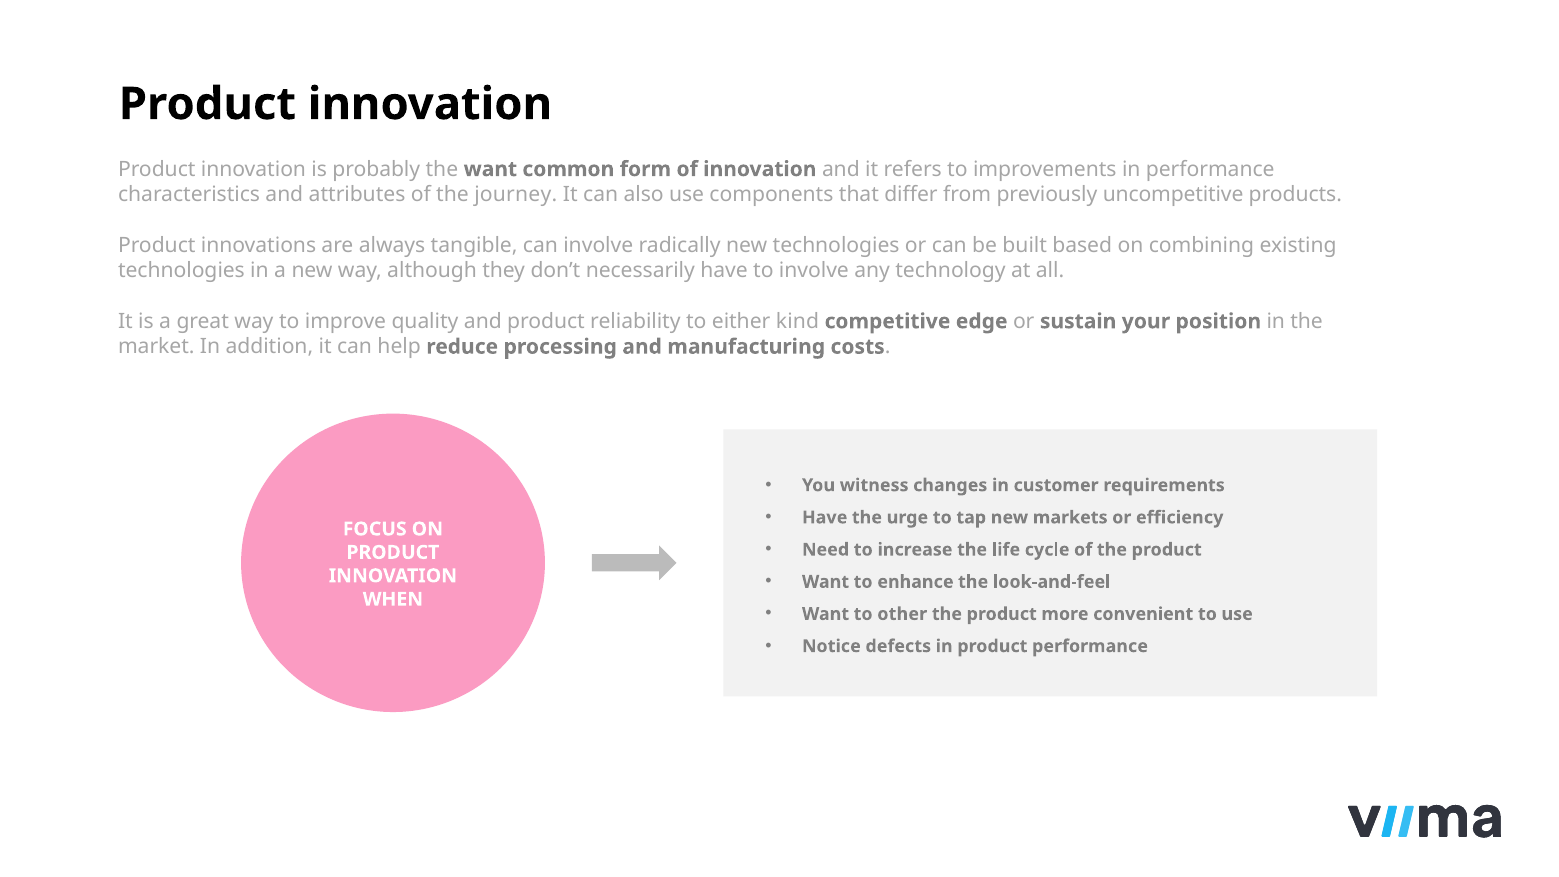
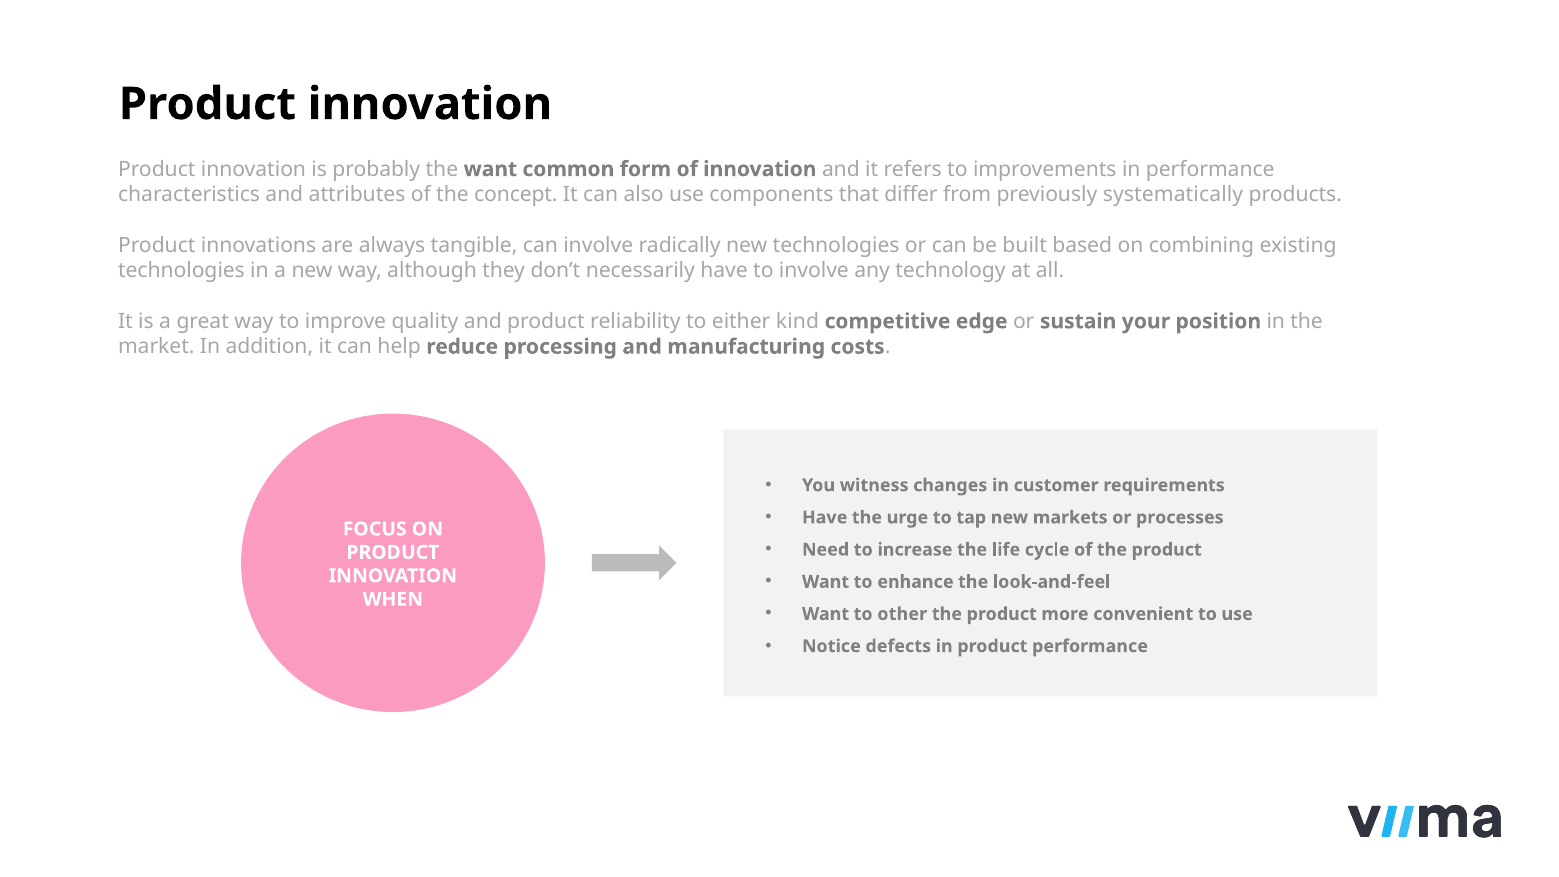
journey: journey -> concept (516, 195)
uncompetitive: uncompetitive -> systematically (1173, 195)
efficiency: efficiency -> processes (1180, 517)
